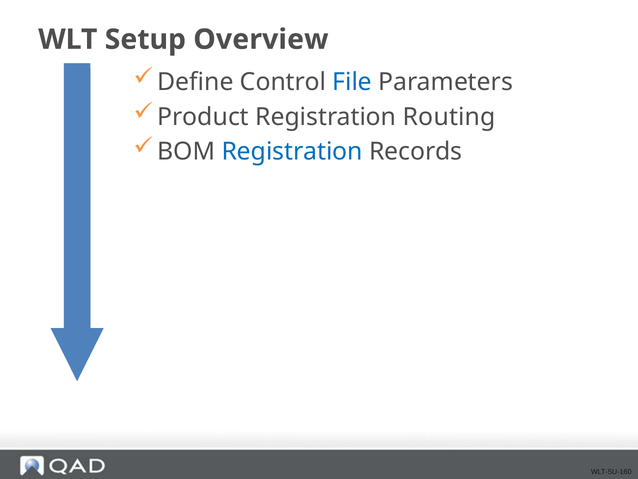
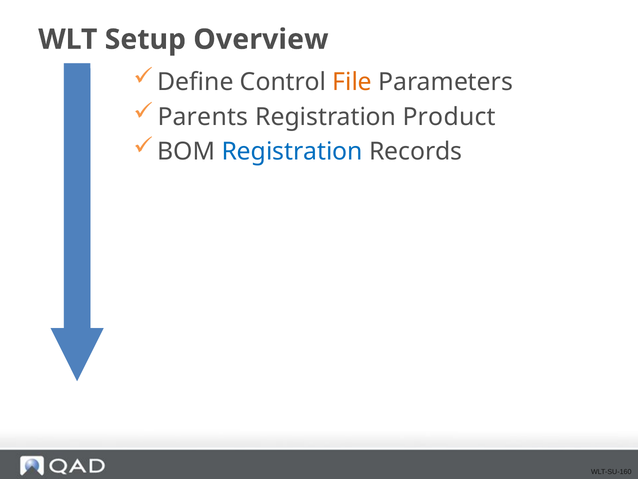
File colour: blue -> orange (352, 82)
Product: Product -> Parents (203, 117)
Routing: Routing -> Product (449, 117)
